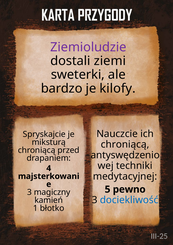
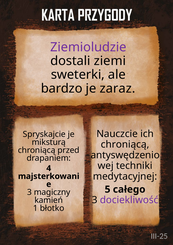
kilofy: kilofy -> zaraz (118, 89)
pewno: pewno -> całego (129, 190)
dociekliwość colour: blue -> purple (129, 201)
